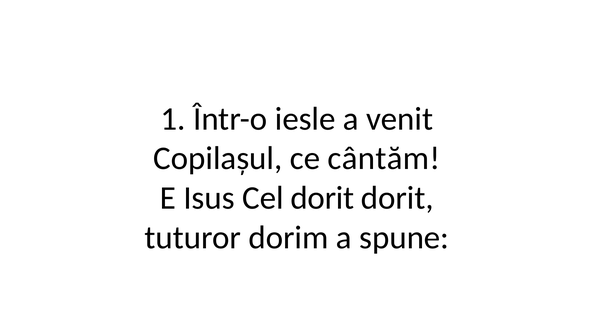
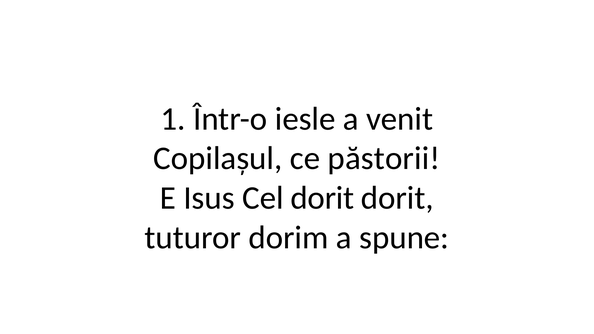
cântăm: cântăm -> păstorii (384, 158)
